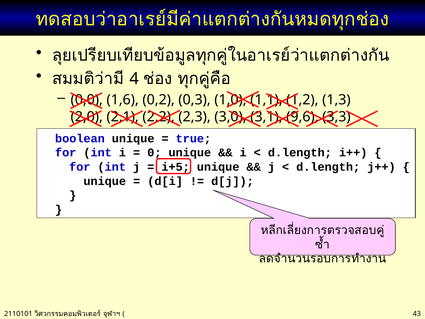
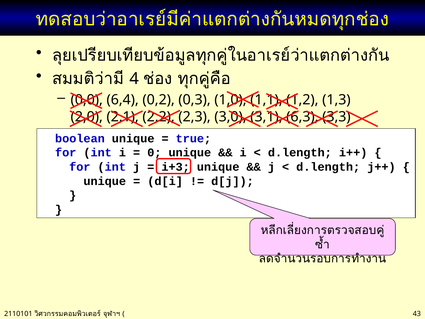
1,6: 1,6 -> 6,4 (123, 100)
9,6: 9,6 -> 6,3 (302, 117)
i+5: i+5 -> i+3 (176, 167)
